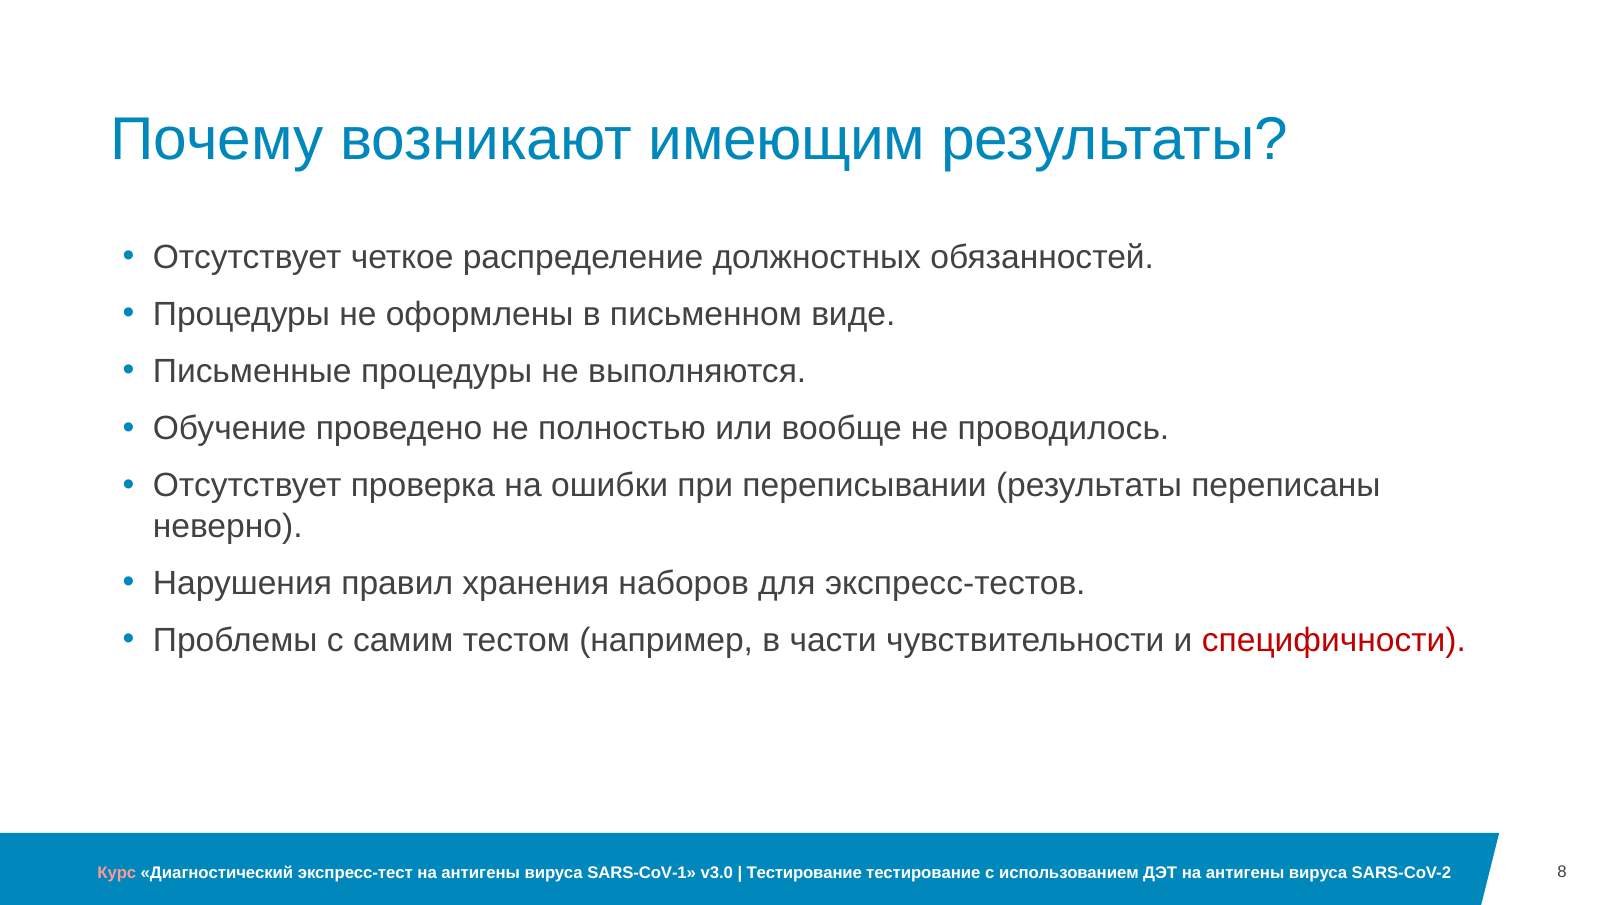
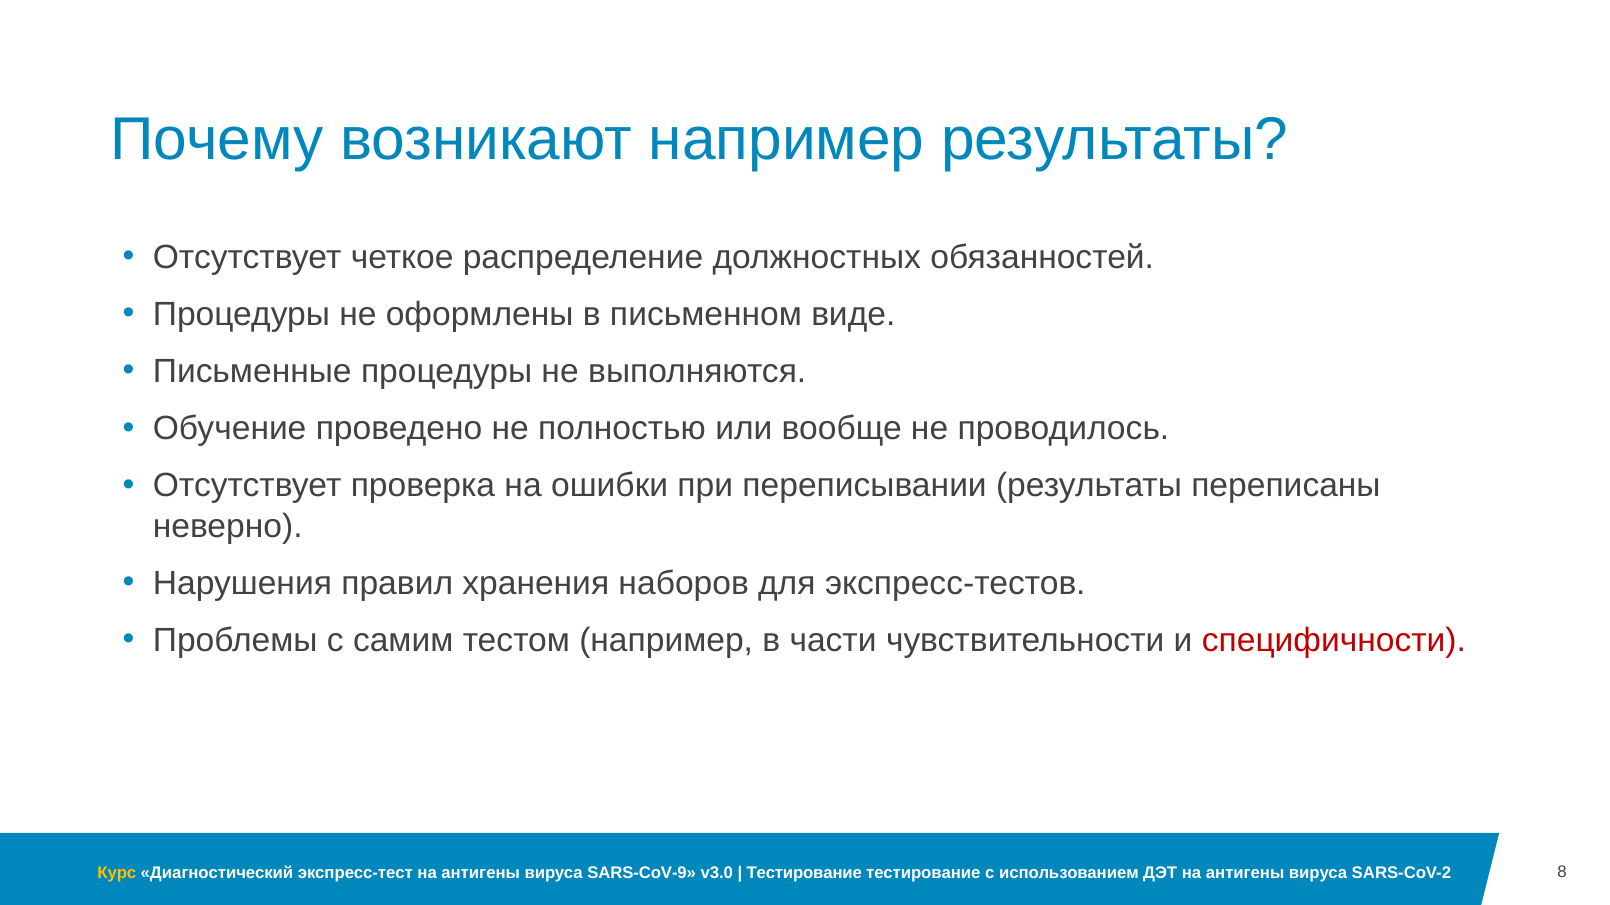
возникают имеющим: имеющим -> например (787, 140)
Курс colour: pink -> yellow (117, 874)
SARS-CoV-1: SARS-CoV-1 -> SARS-CoV-9 (642, 874)
